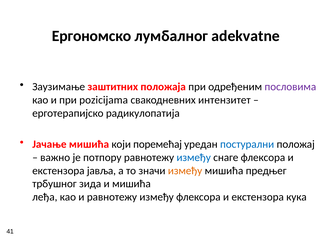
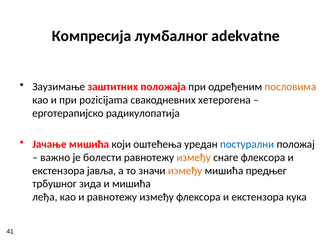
Ергономско: Ергономско -> Компресија (92, 36)
пословима colour: purple -> orange (290, 87)
интензитет: интензитет -> хетерогена (224, 100)
поремећај: поремећај -> оштећења (158, 144)
потпору: потпору -> болести (102, 158)
између colour: blue -> orange (194, 158)
